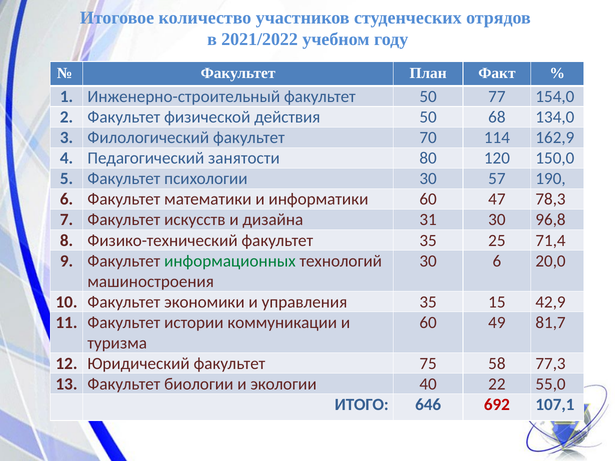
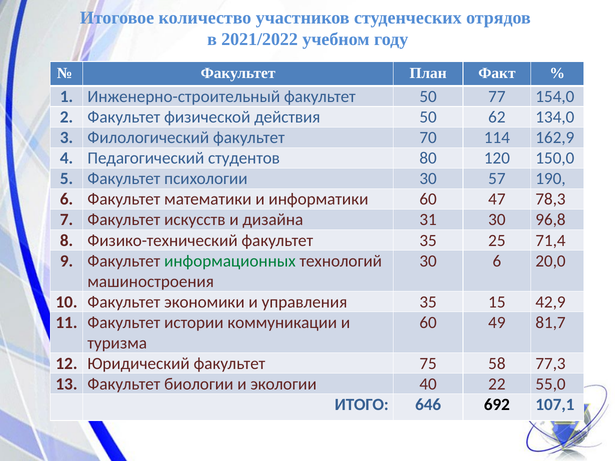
68: 68 -> 62 (497, 117)
занятости: занятости -> студентов (244, 158)
692 colour: red -> black (497, 405)
